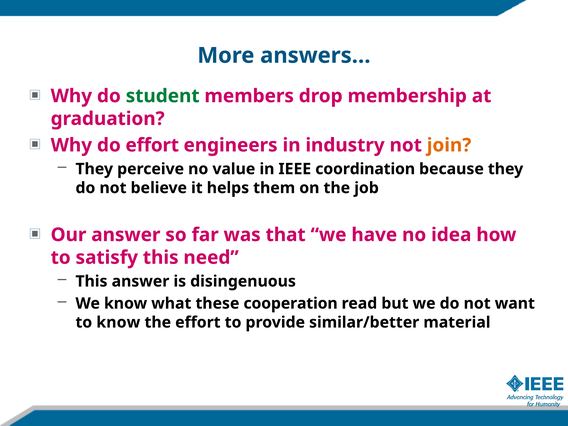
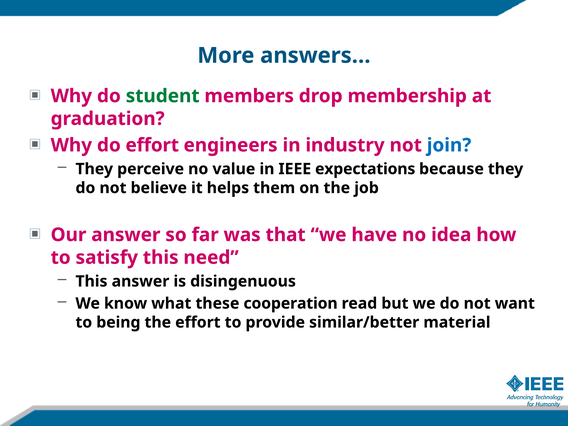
join colour: orange -> blue (449, 145)
coordination: coordination -> expectations (365, 169)
to know: know -> being (118, 322)
